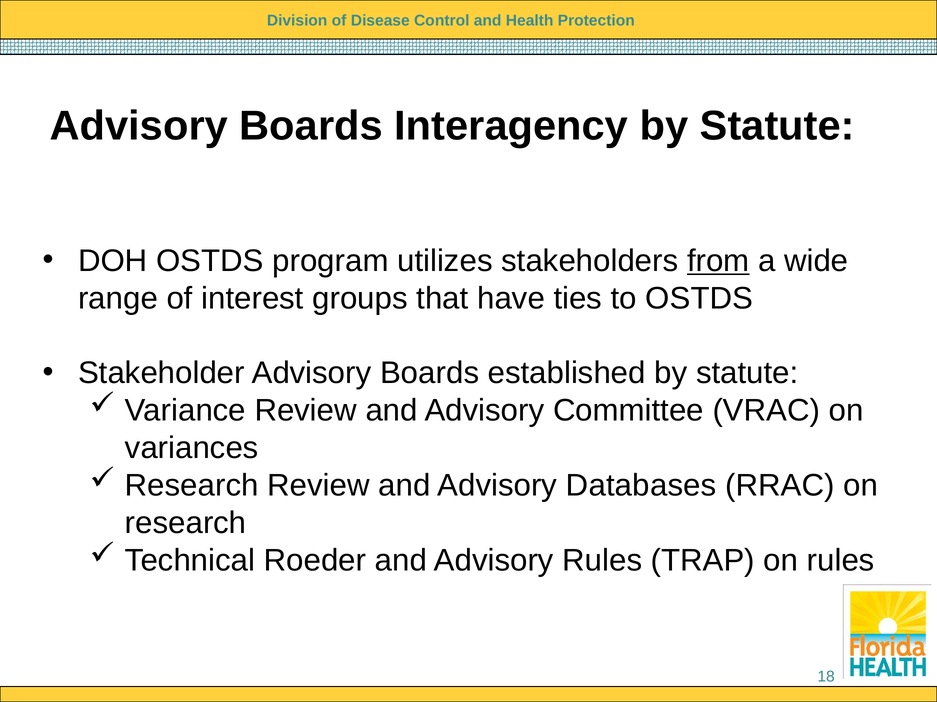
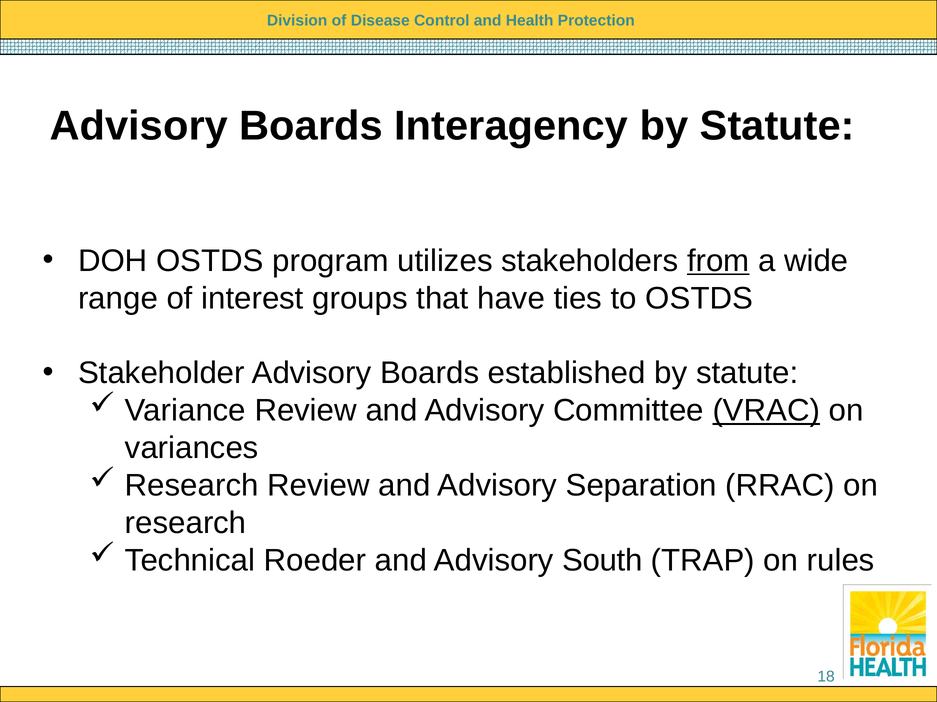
VRAC underline: none -> present (766, 411)
Databases: Databases -> Separation (641, 486)
Advisory Rules: Rules -> South (602, 561)
